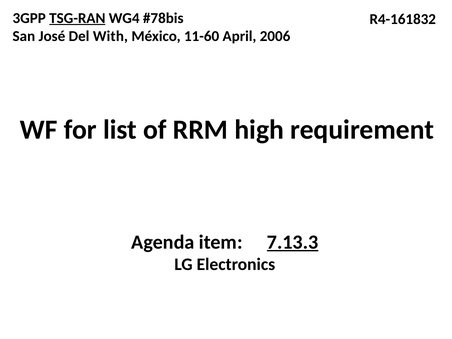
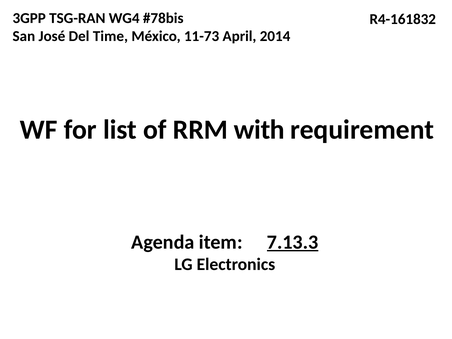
TSG-RAN underline: present -> none (77, 18)
With: With -> Time (110, 36)
11-60: 11-60 -> 11-73 (202, 36)
2006: 2006 -> 2014 (275, 36)
high: high -> with (259, 130)
